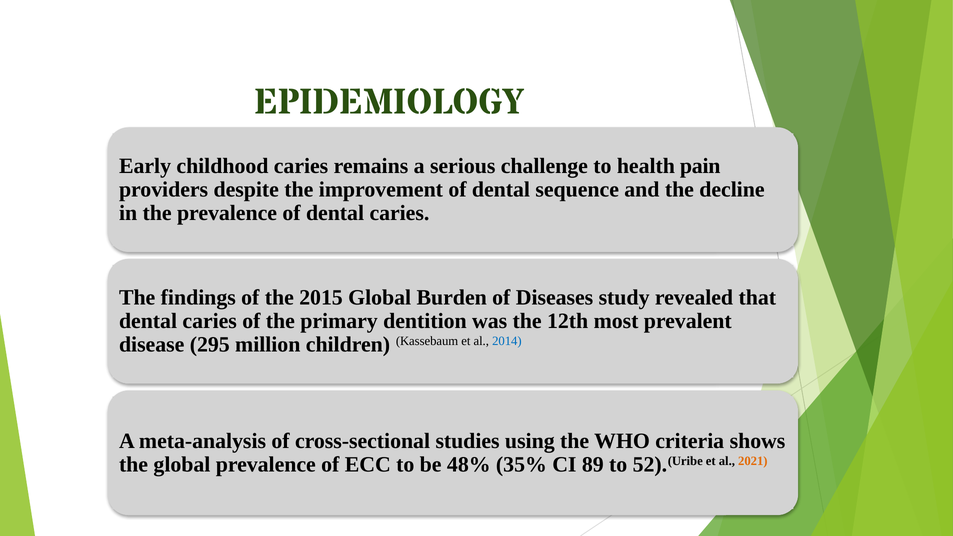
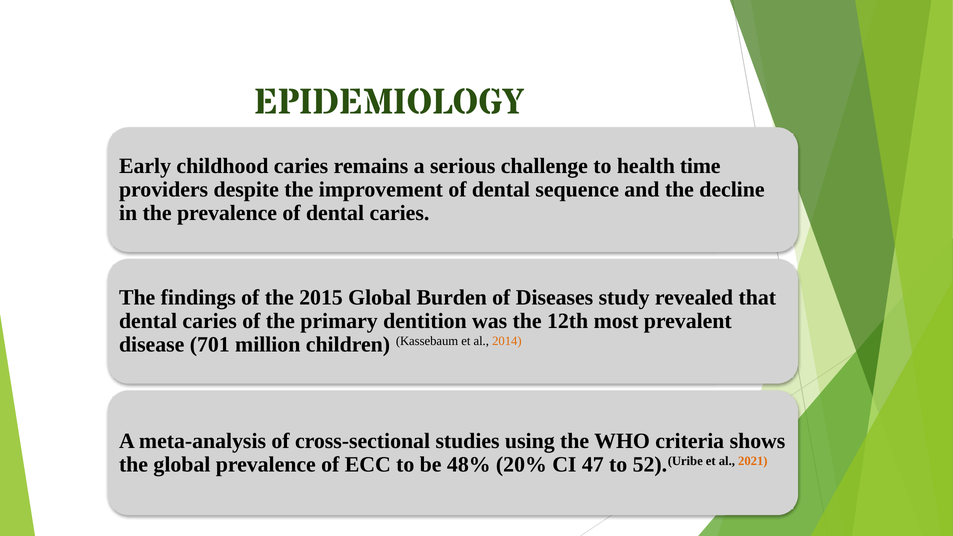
pain: pain -> time (700, 166)
295: 295 -> 701 (210, 345)
2014 colour: blue -> orange (507, 341)
35%: 35% -> 20% (521, 464)
89: 89 -> 47 (593, 464)
